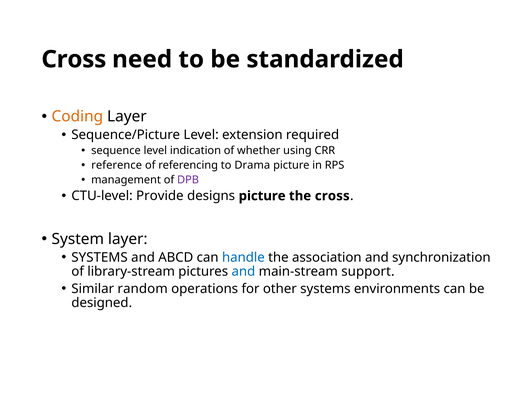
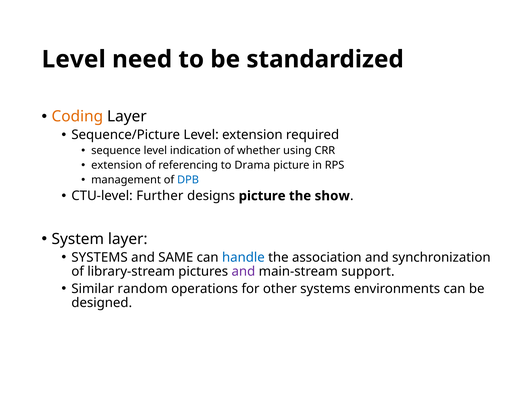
Cross: Cross -> Level (74, 59)
reference: reference -> extension (117, 165)
DPB colour: purple -> blue (188, 180)
Provide: Provide -> Further (160, 196)
the cross: cross -> show (332, 196)
ABCD: ABCD -> SAME (176, 257)
and colour: blue -> purple (243, 271)
